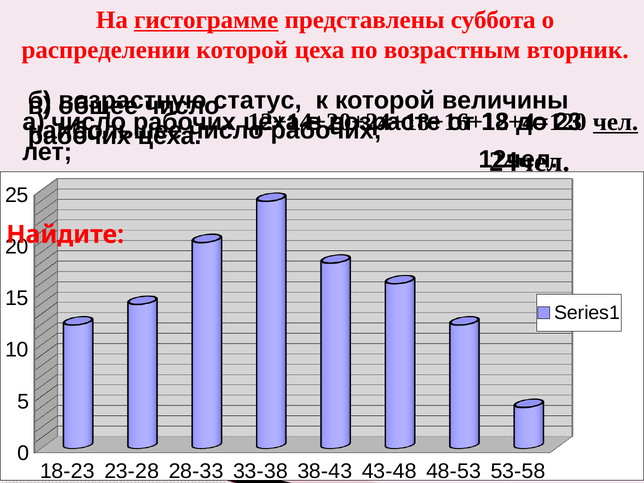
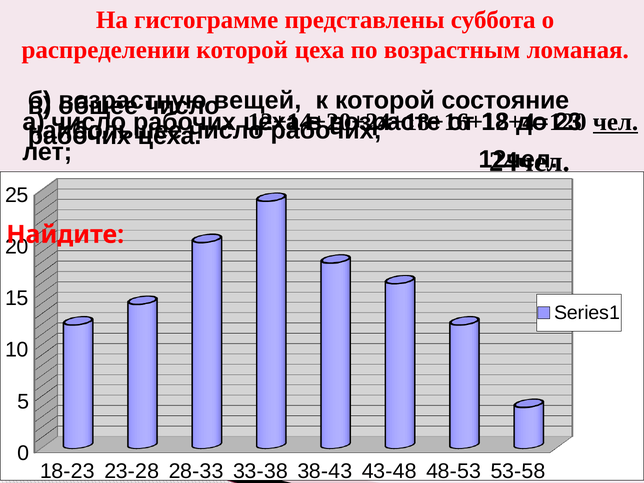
гистограмме underline: present -> none (206, 20)
вторник: вторник -> ломаная (578, 50)
статус: статус -> вещей (257, 100)
величины: величины -> состояние (505, 100)
